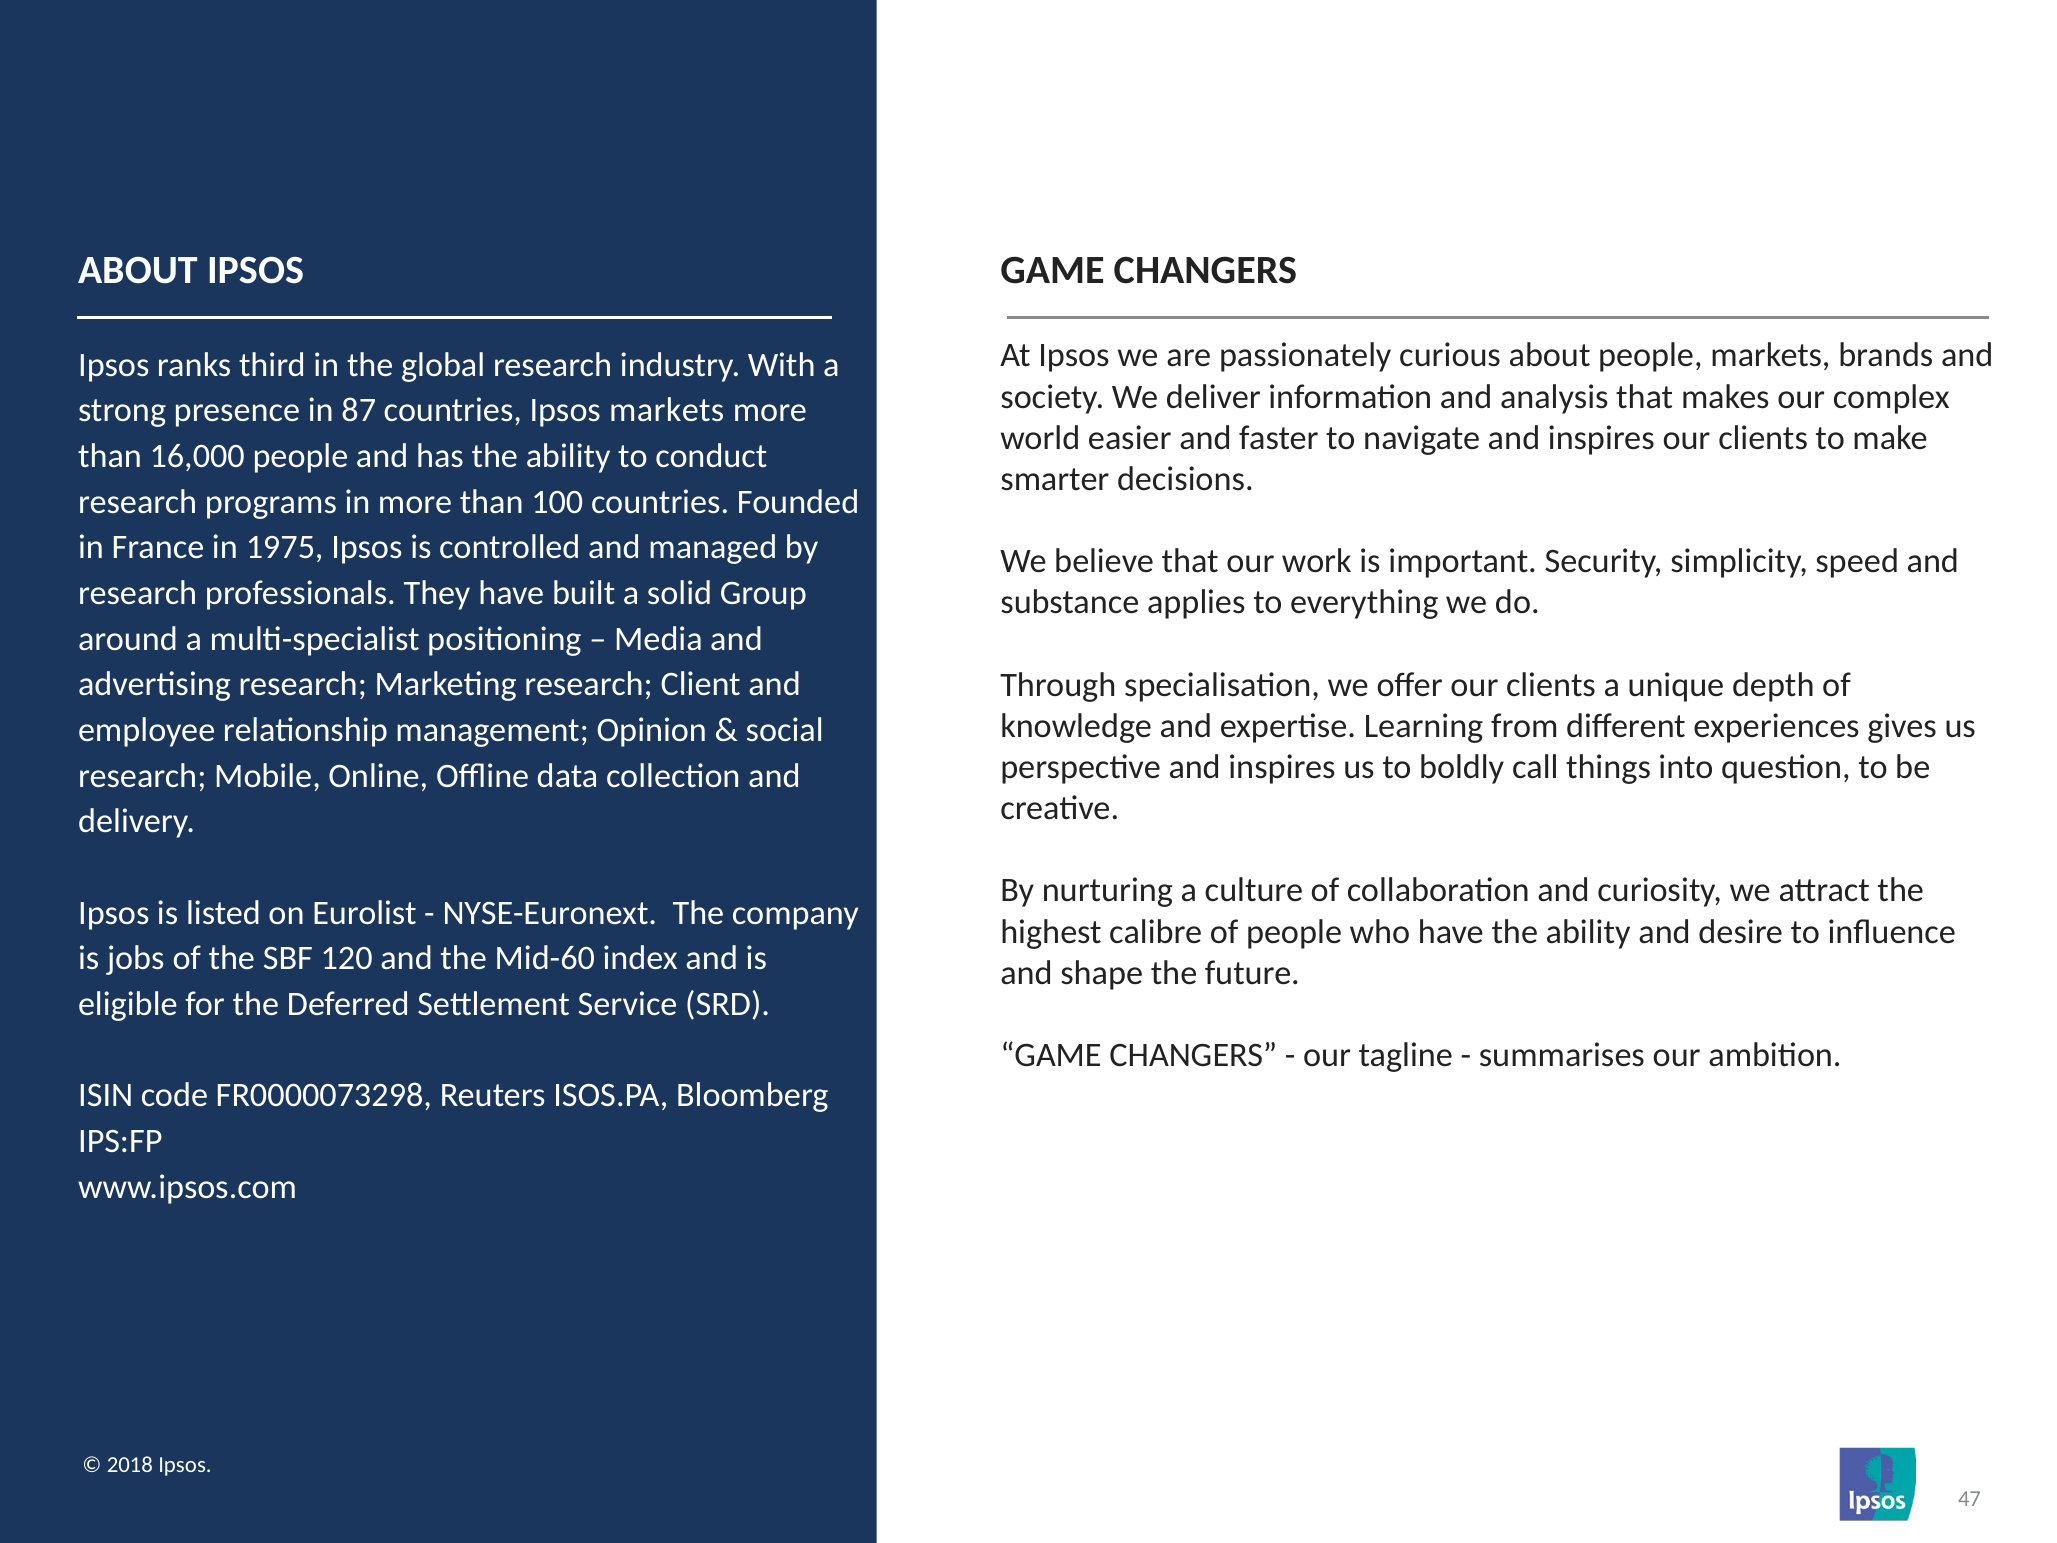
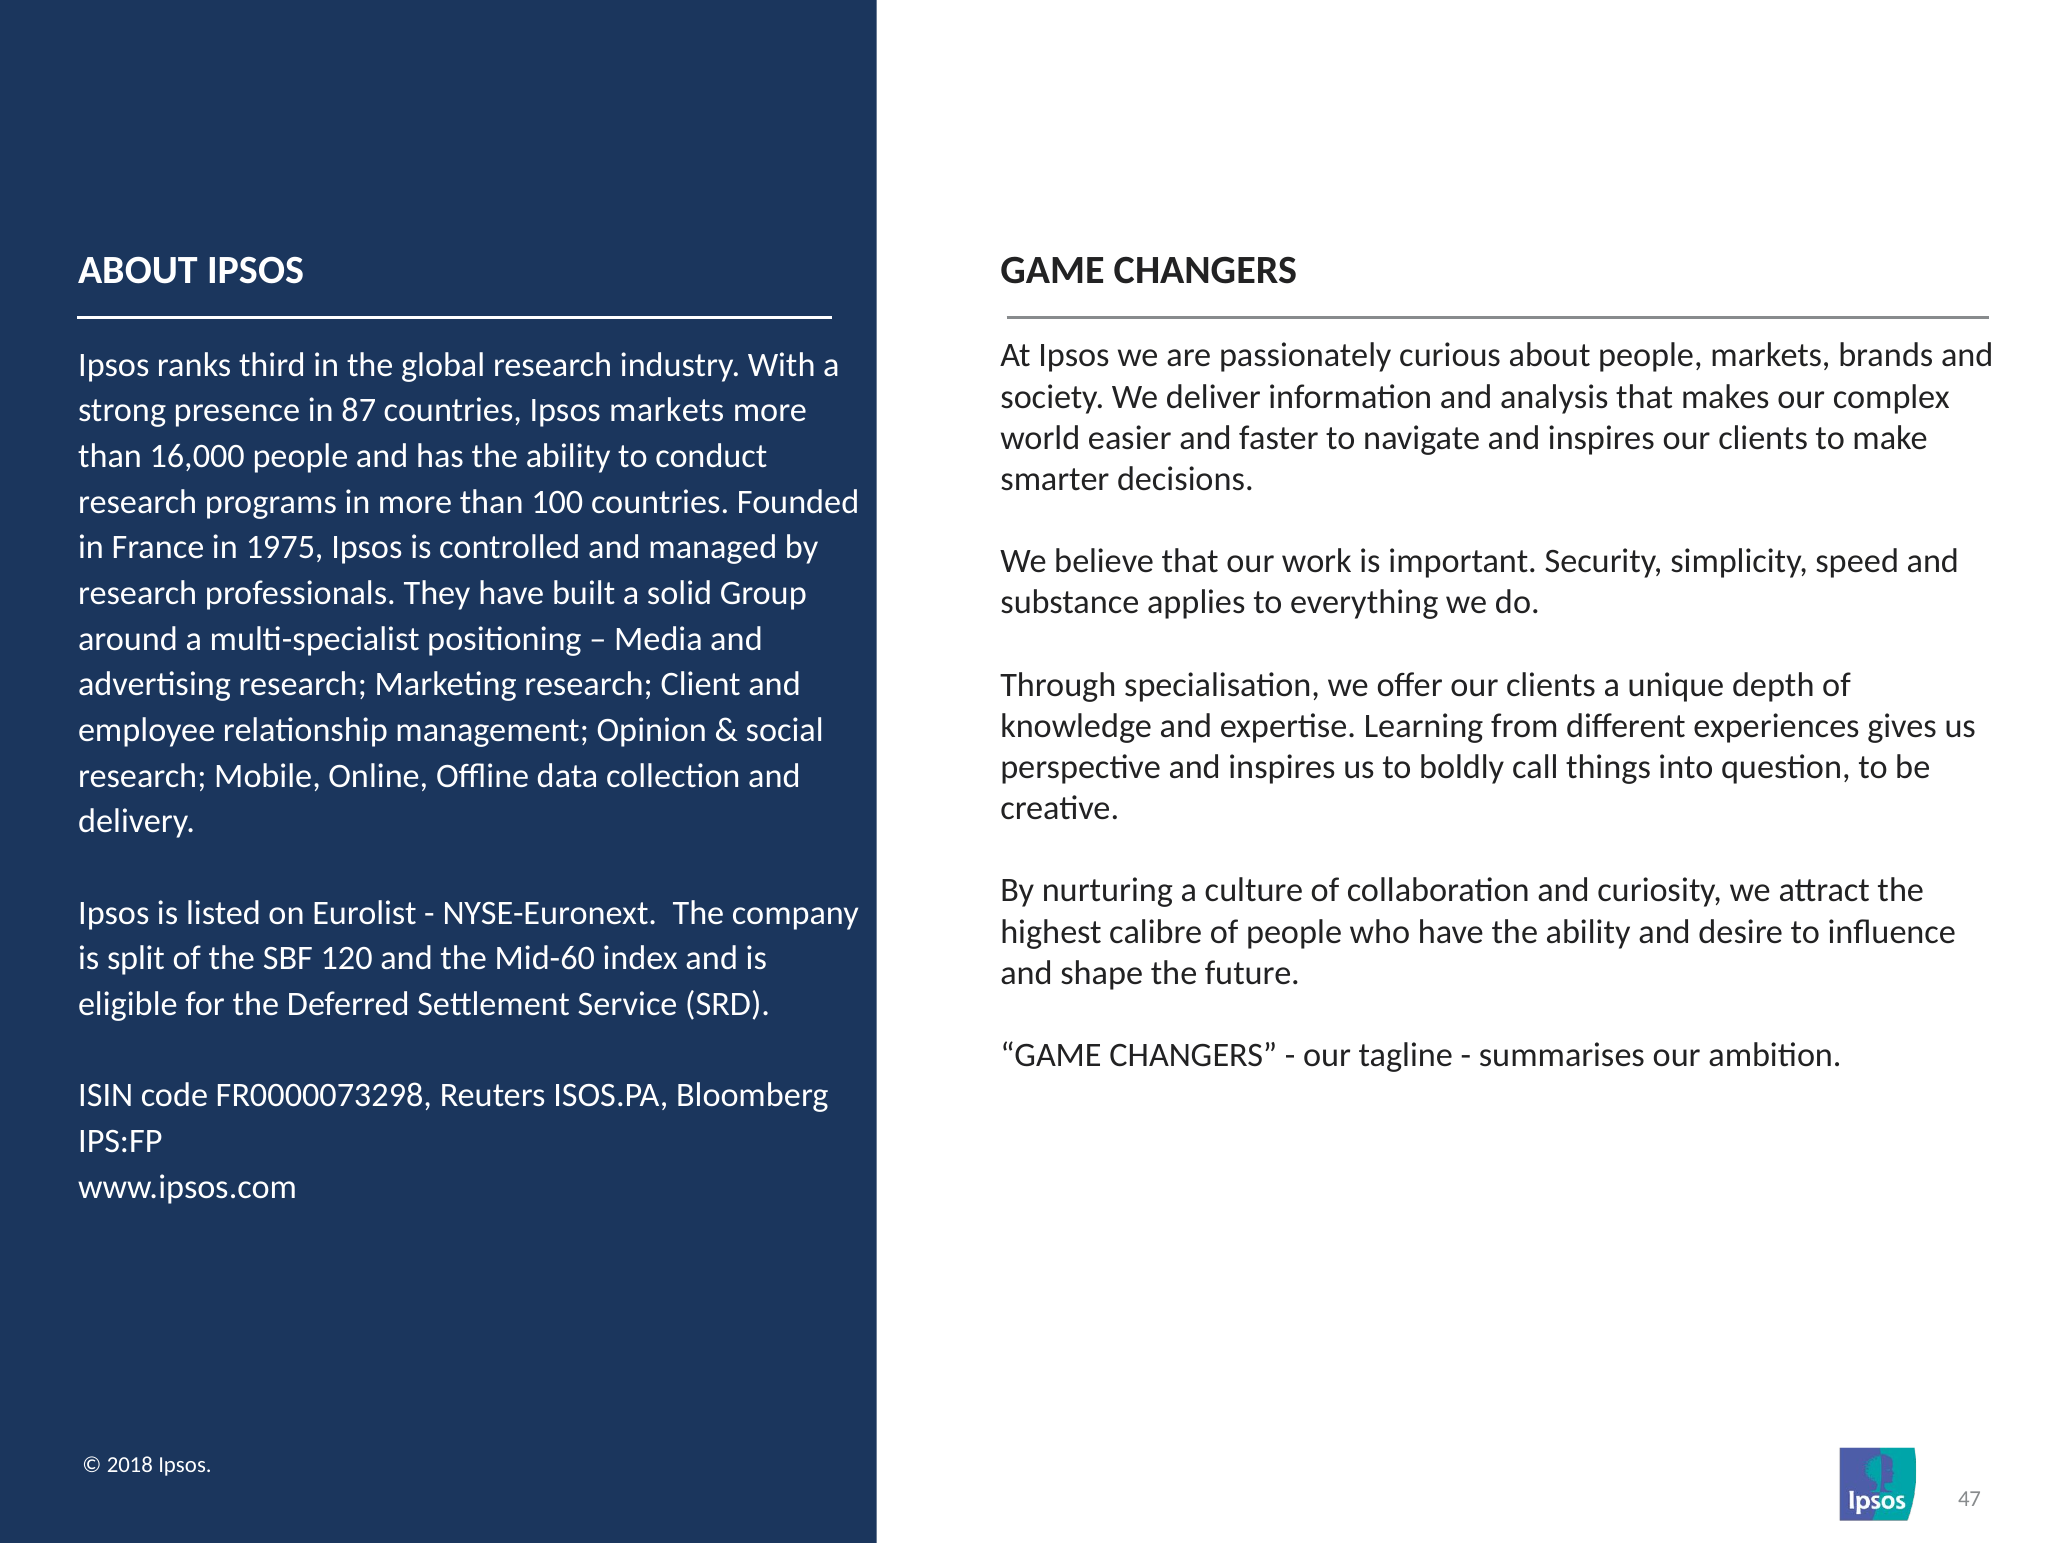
jobs: jobs -> split (136, 958)
